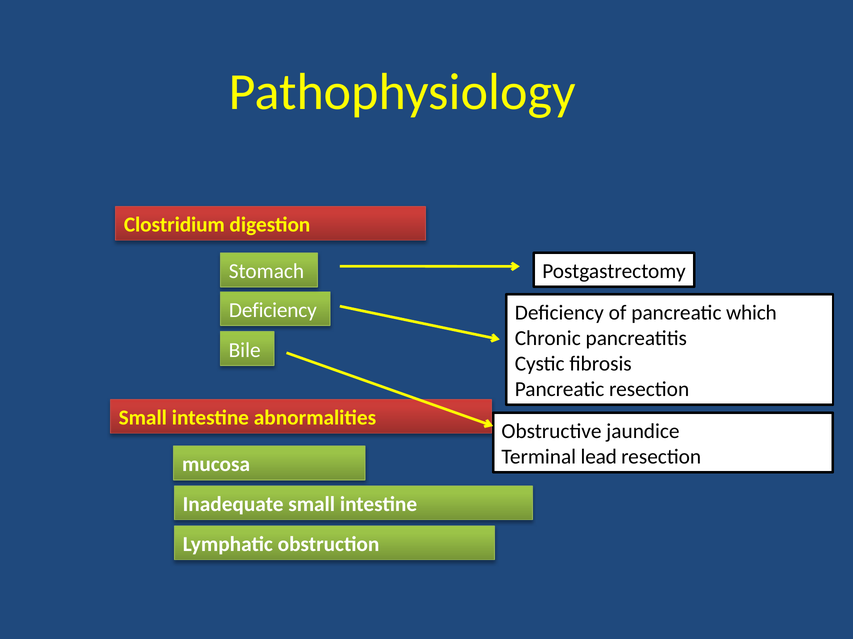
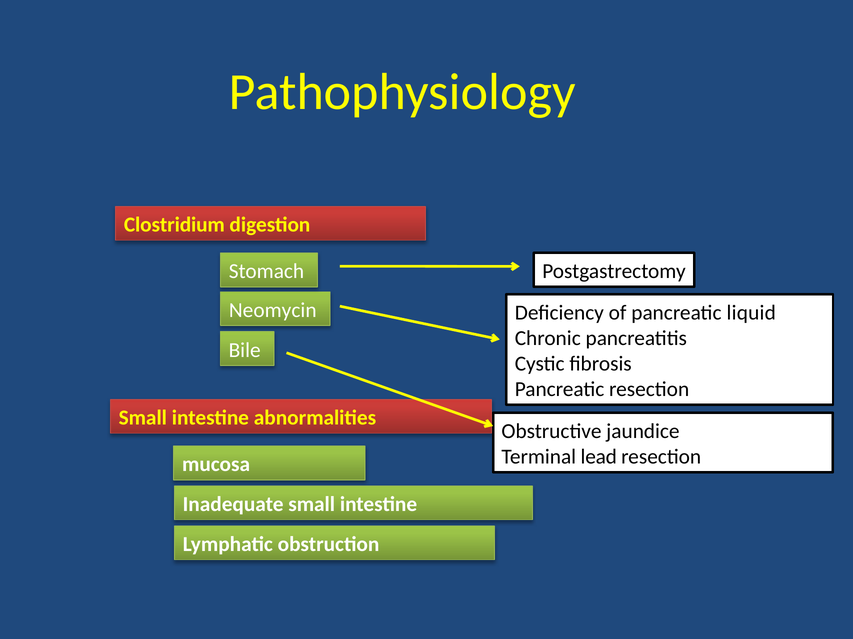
Deficiency: Deficiency -> Neomycin (273, 311)
which: which -> liquid (751, 313)
